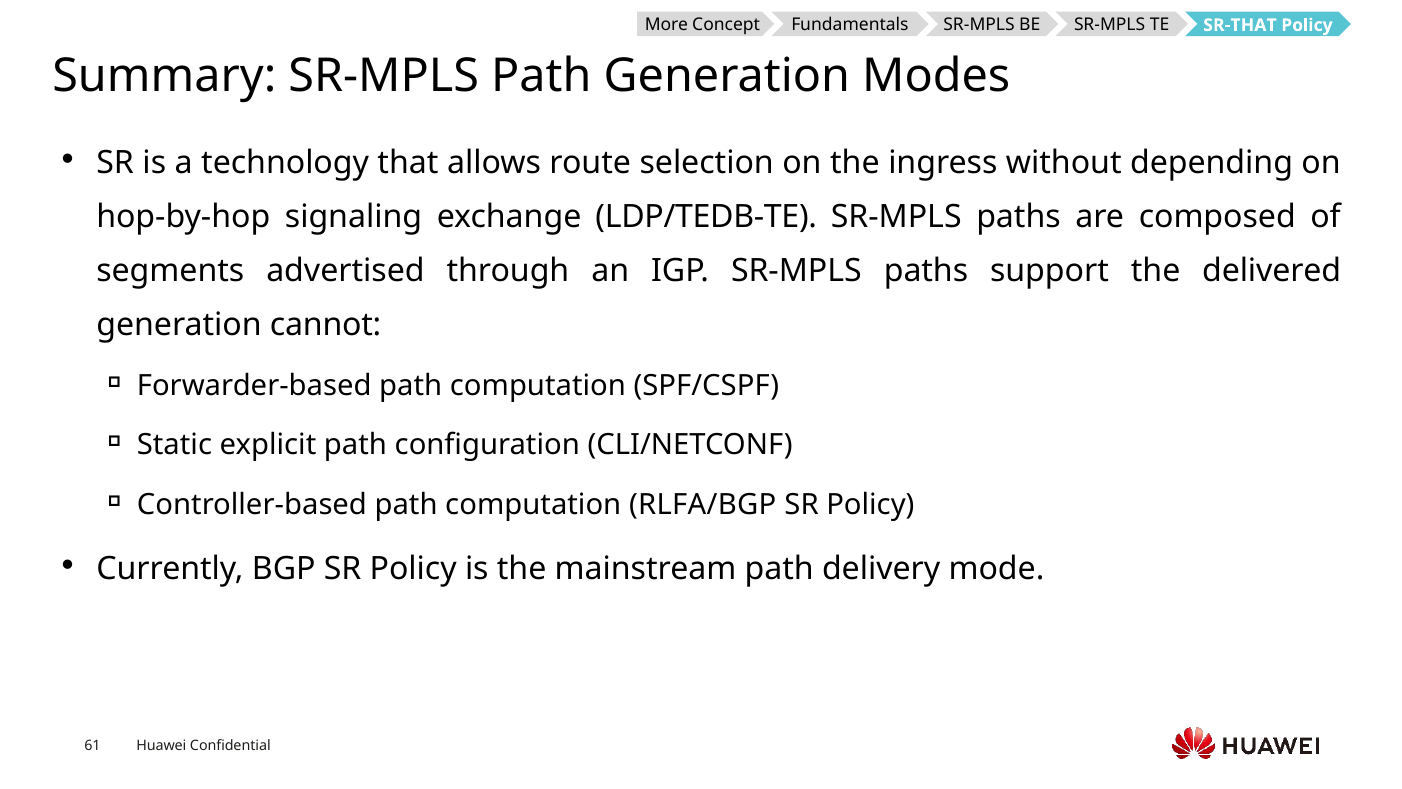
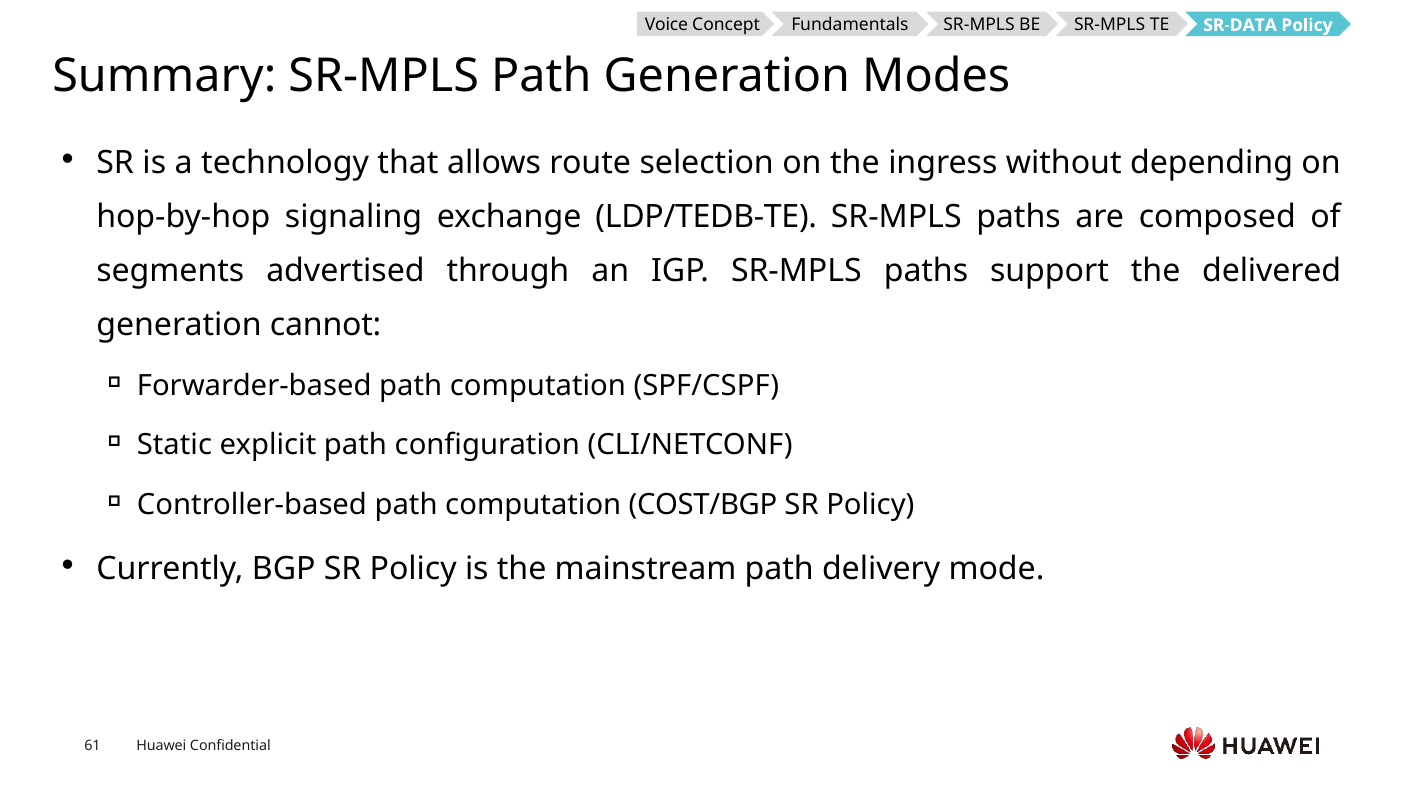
More: More -> Voice (666, 25)
SR-THAT: SR-THAT -> SR-DATA (1240, 25)
RLFA/BGP: RLFA/BGP -> COST/BGP (703, 505)
